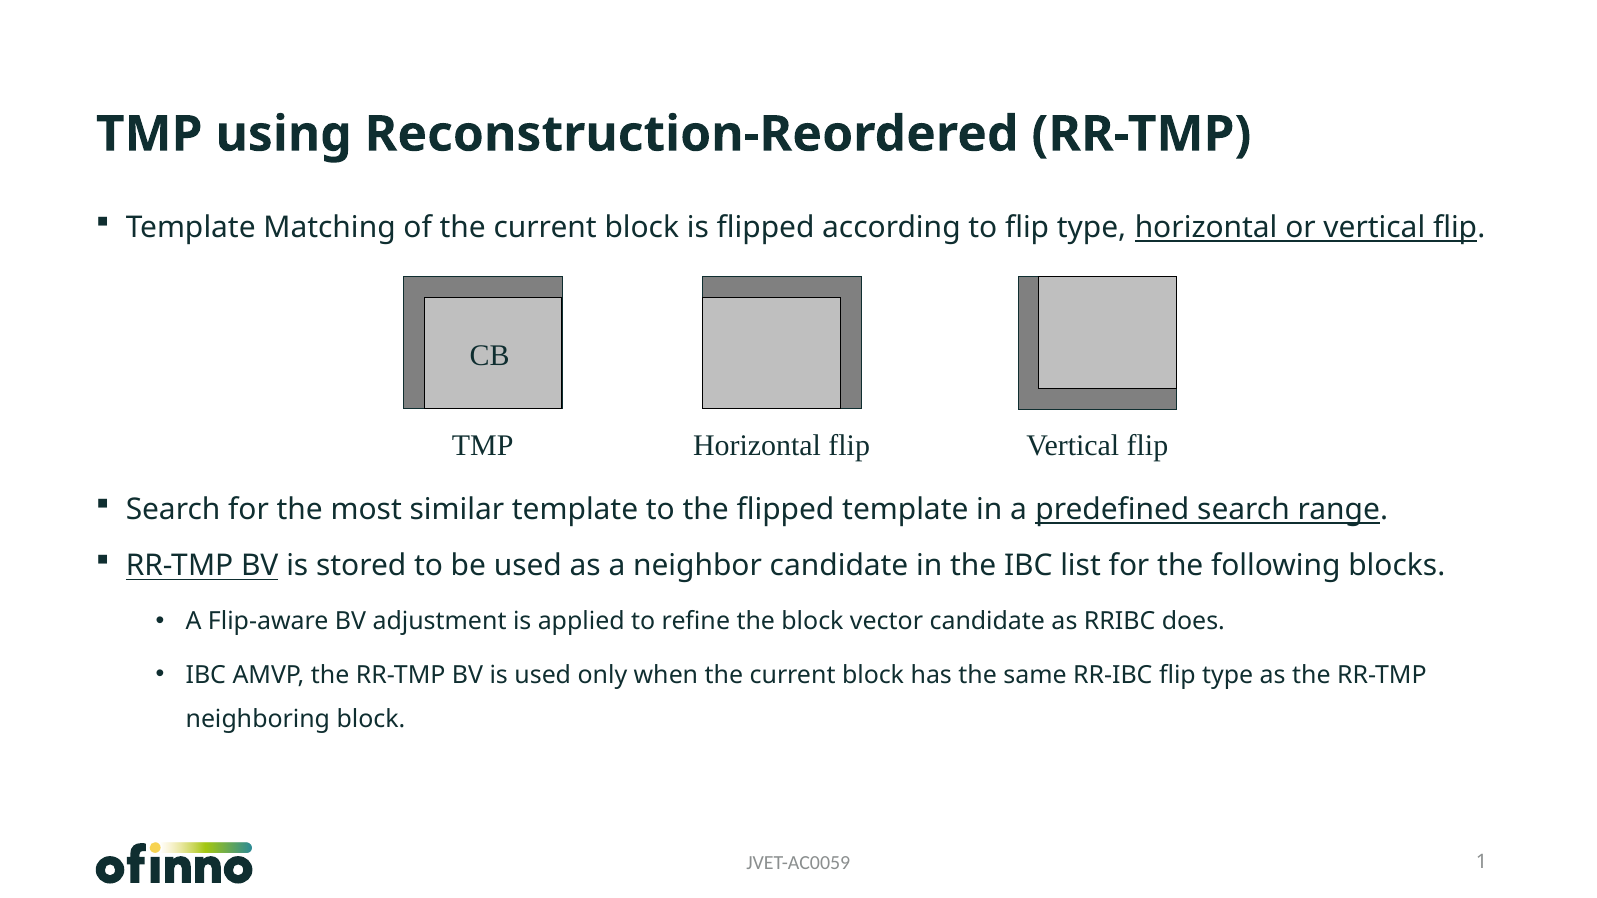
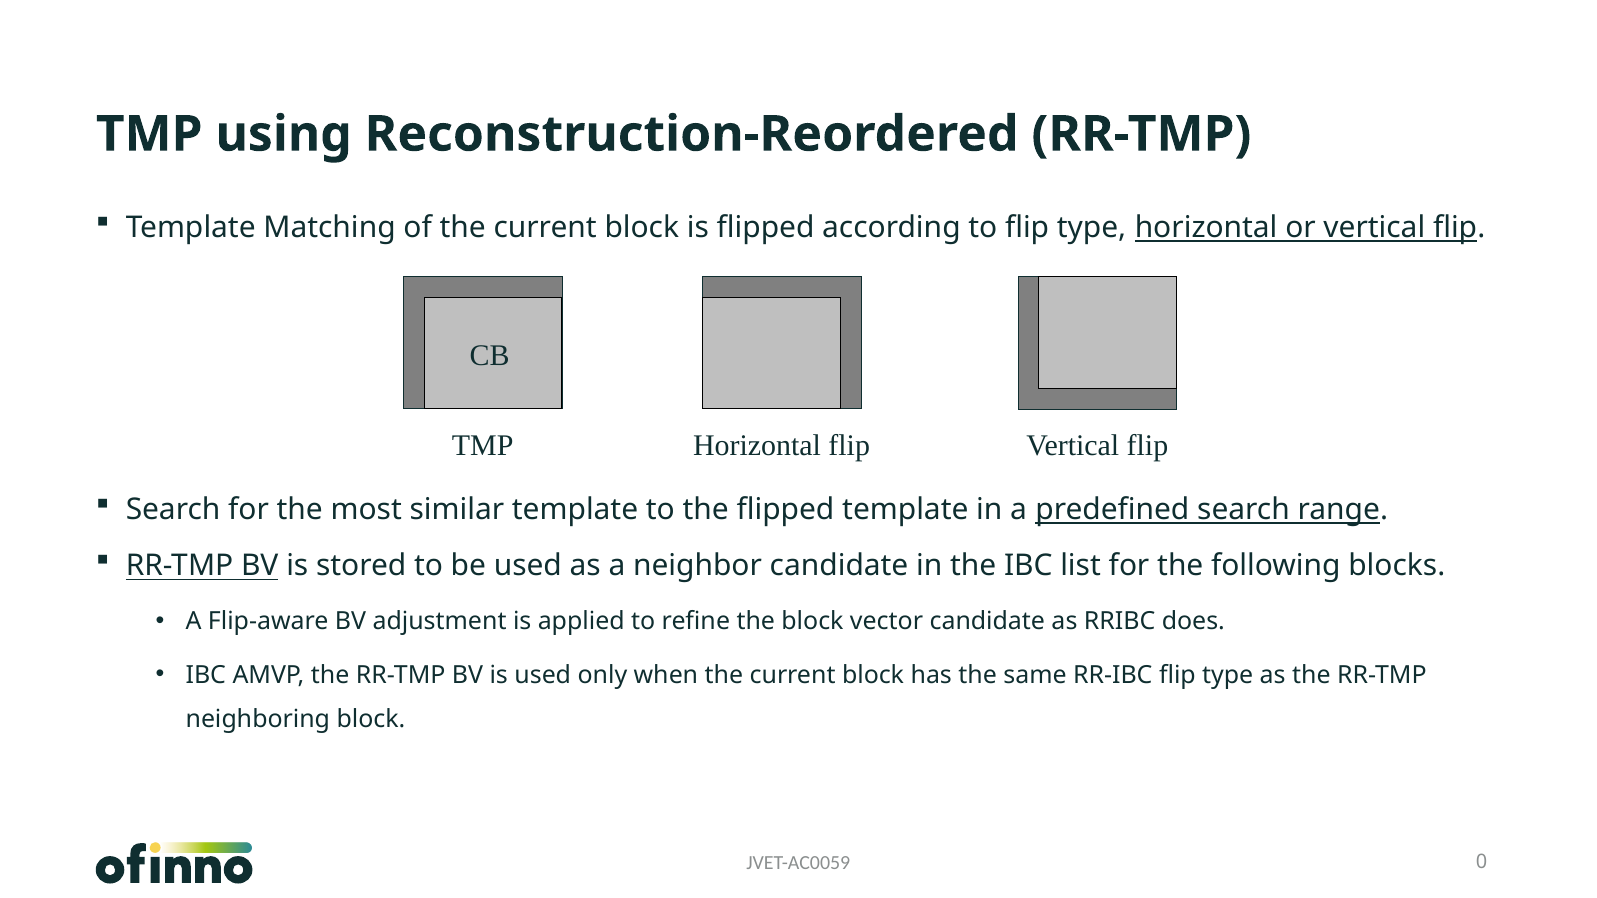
1: 1 -> 0 (1482, 862)
